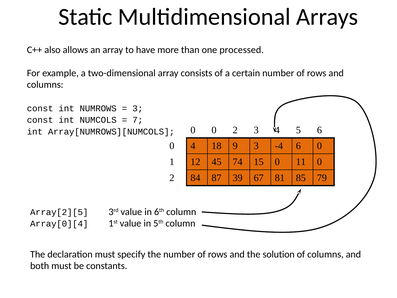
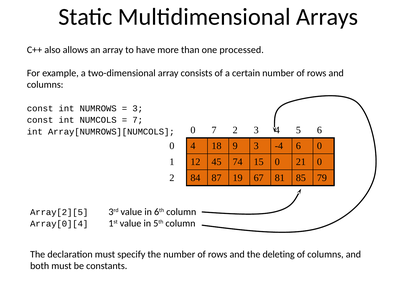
0 0: 0 -> 7 (214, 130)
11: 11 -> 21 (301, 162)
39: 39 -> 19 (238, 178)
solution: solution -> deleting (279, 254)
